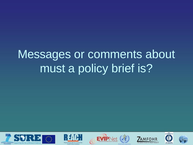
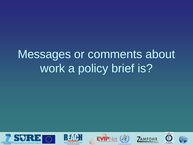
must: must -> work (53, 68)
